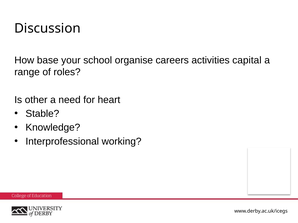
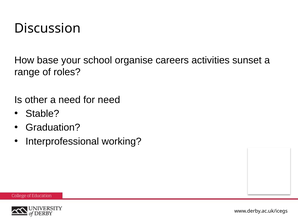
capital: capital -> sunset (247, 60)
for heart: heart -> need (109, 100)
Knowledge: Knowledge -> Graduation (53, 128)
